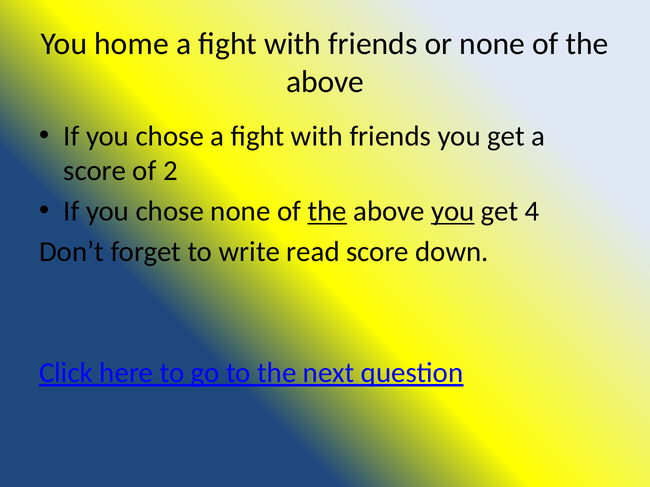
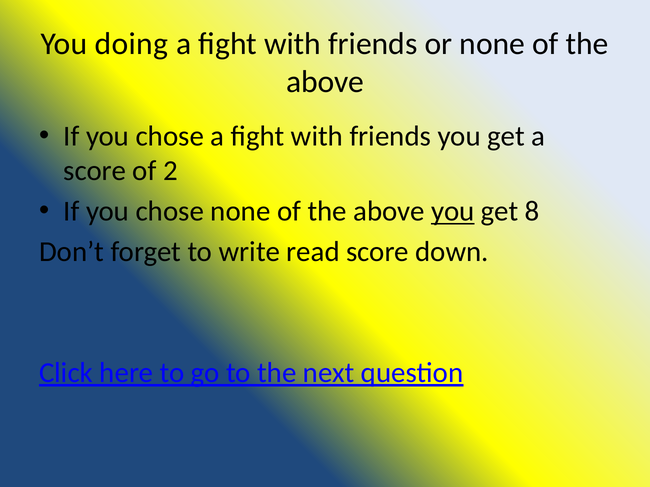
home: home -> doing (131, 44)
the underline: present -> none (327, 211)
4: 4 -> 8 (532, 211)
